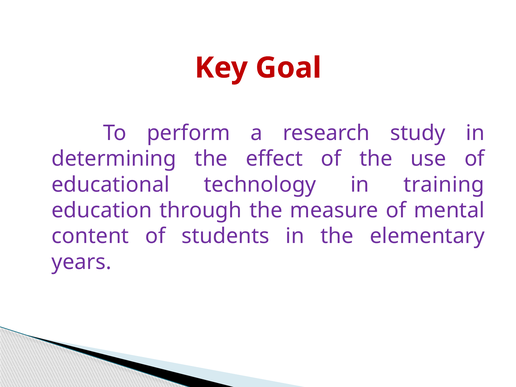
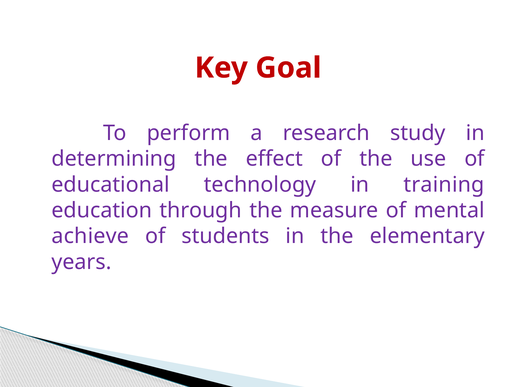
content: content -> achieve (90, 236)
